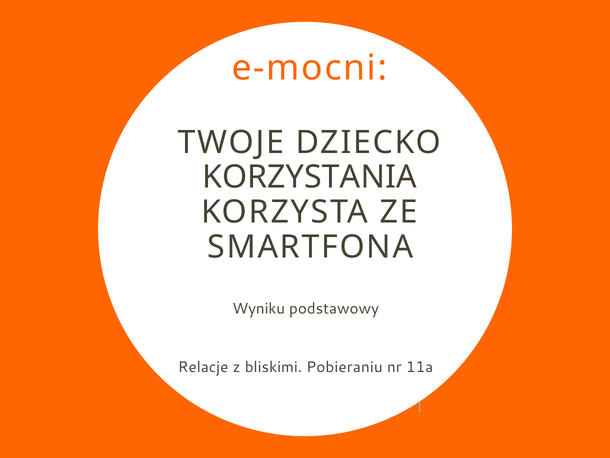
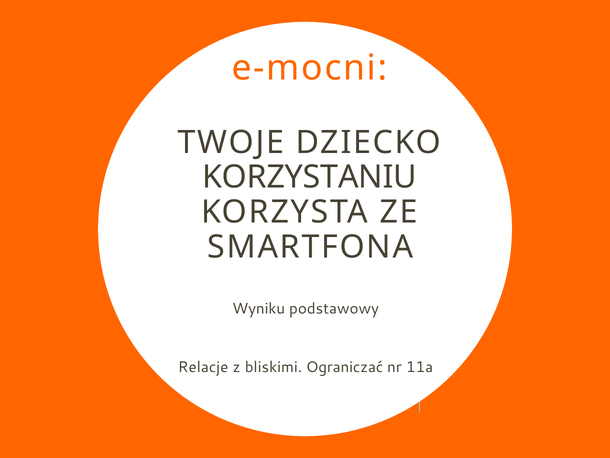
KORZYSTANIA: KORZYSTANIA -> KORZYSTANIU (310, 177)
Pobieraniu: Pobieraniu -> Ograniczać (345, 367)
